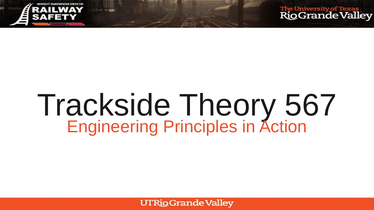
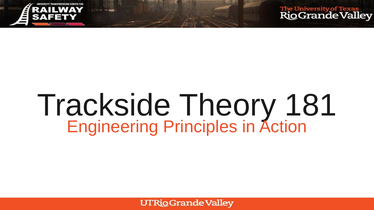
567: 567 -> 181 (311, 106)
